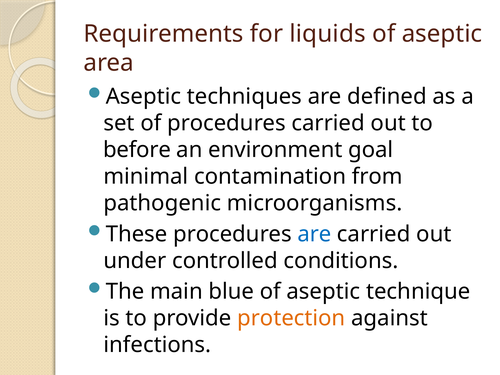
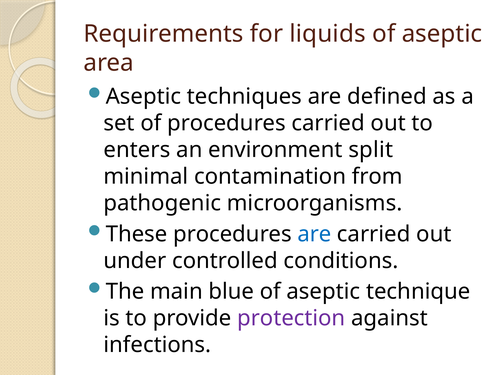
before: before -> enters (137, 150)
goal: goal -> split (371, 150)
protection colour: orange -> purple (291, 318)
